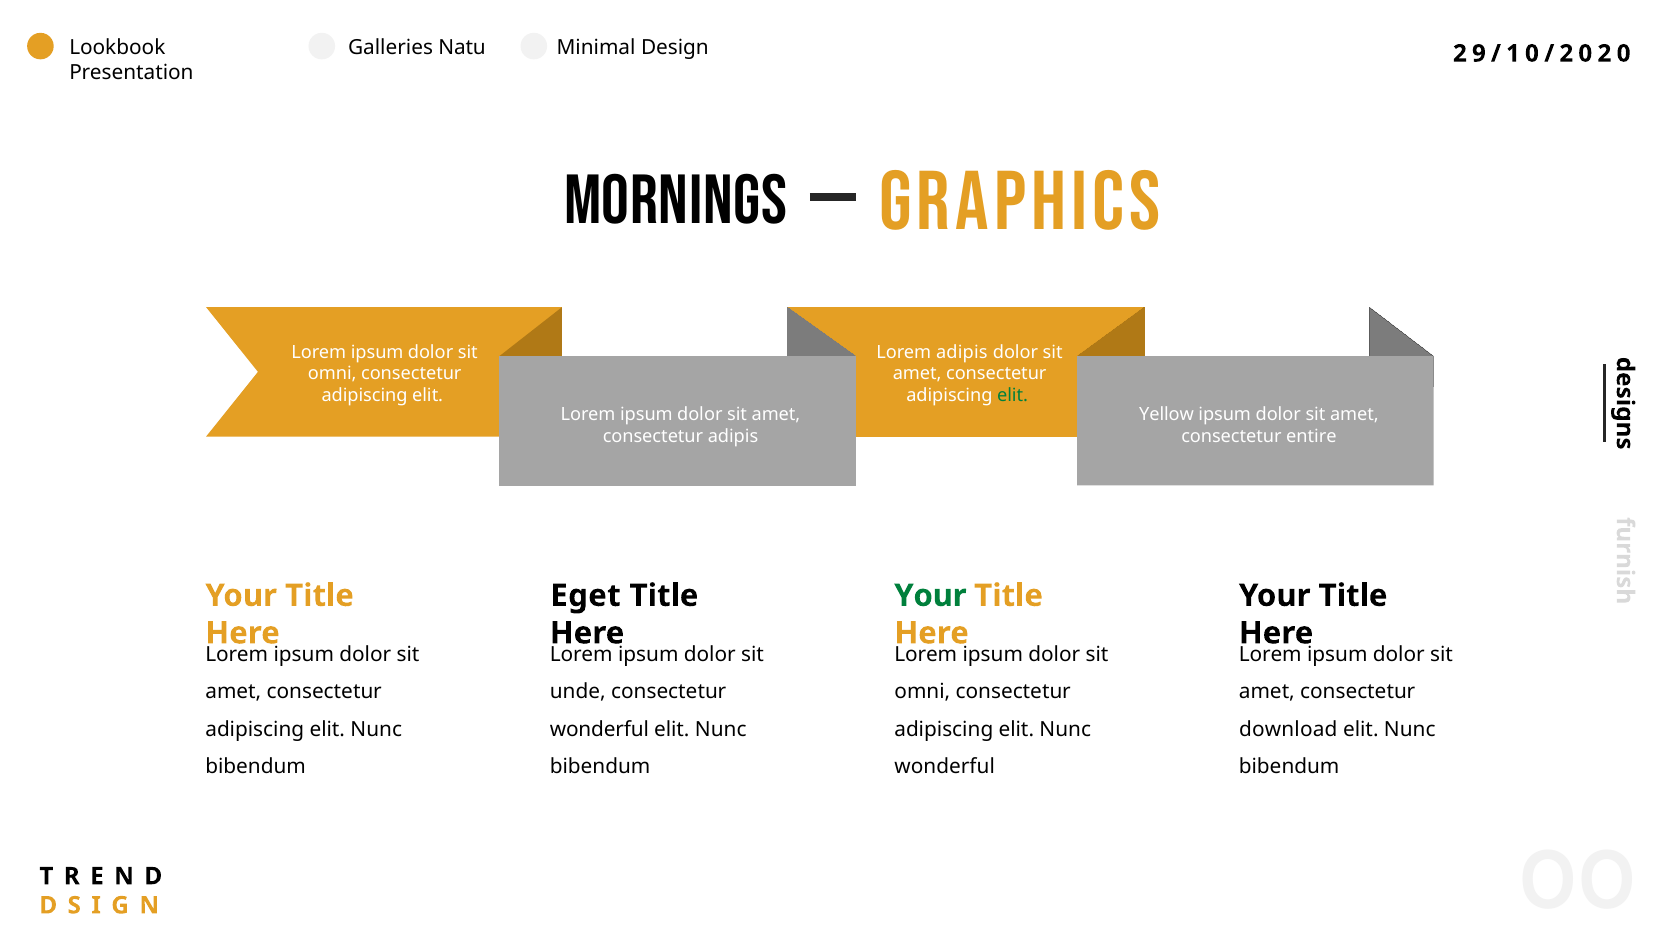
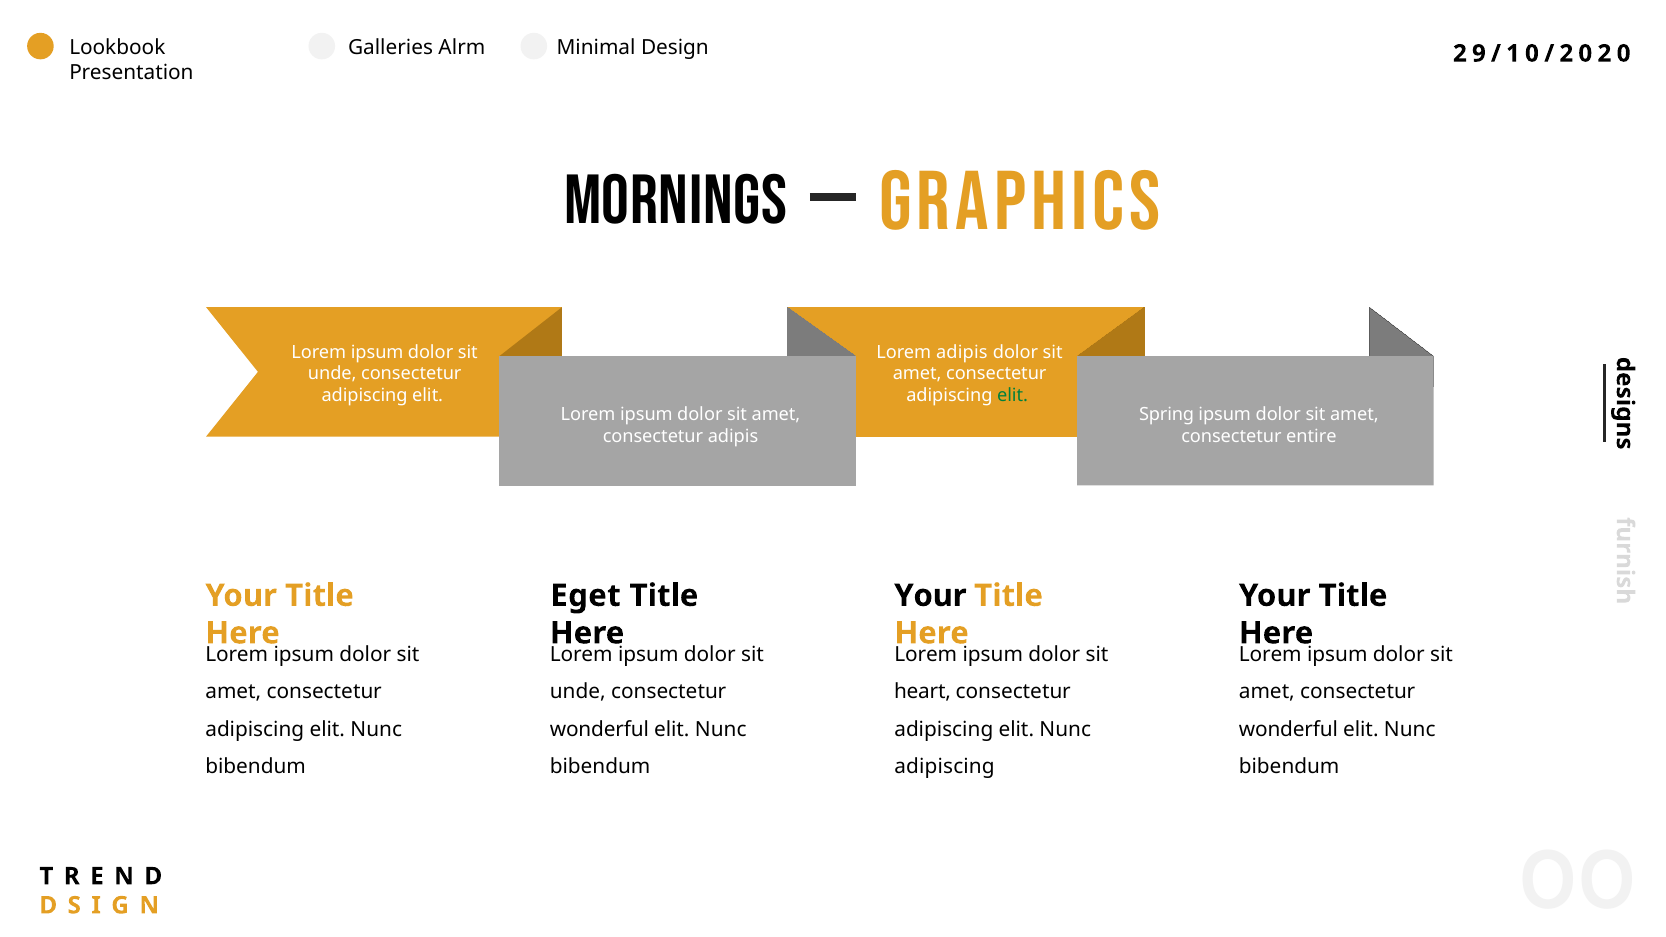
Natu: Natu -> Alrm (462, 47)
omni: omni -> unde (332, 374)
Yellow: Yellow -> Spring (1167, 415)
Your colour: green -> black (930, 596)
omni: omni -> heart (922, 692)
download: download -> wonderful (1288, 730)
wonderful: wonderful -> adipiscing (945, 767)
